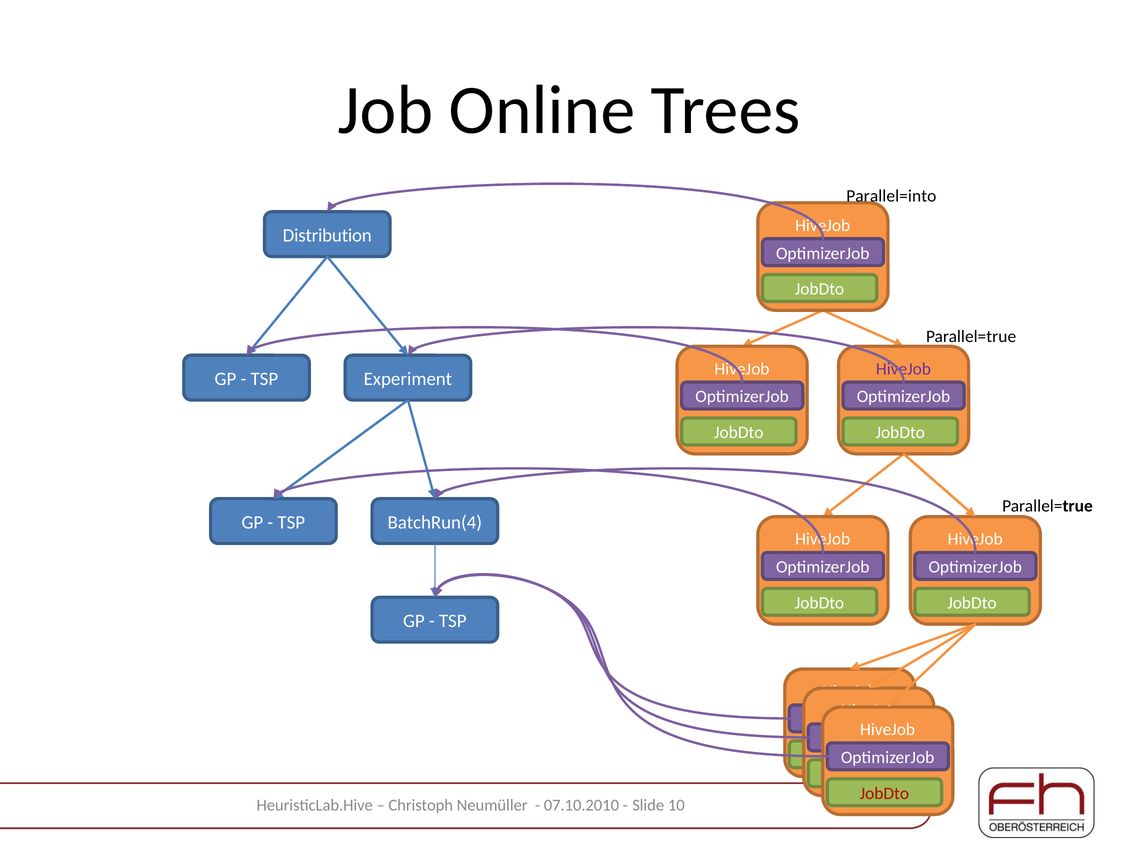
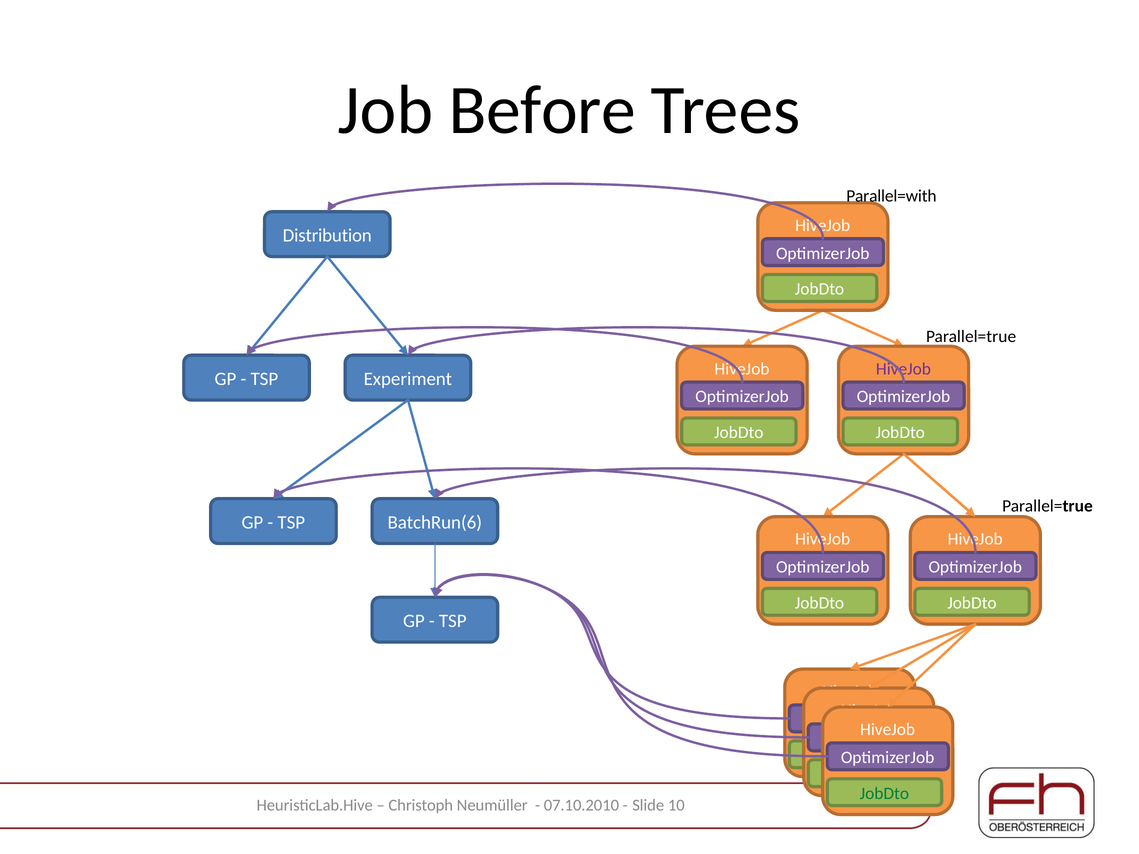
Online: Online -> Before (542, 110)
Parallel=into: Parallel=into -> Parallel=with (891, 196)
BatchRun(4: BatchRun(4 -> BatchRun(6 (435, 523)
JobDto colour: red -> green (884, 794)
